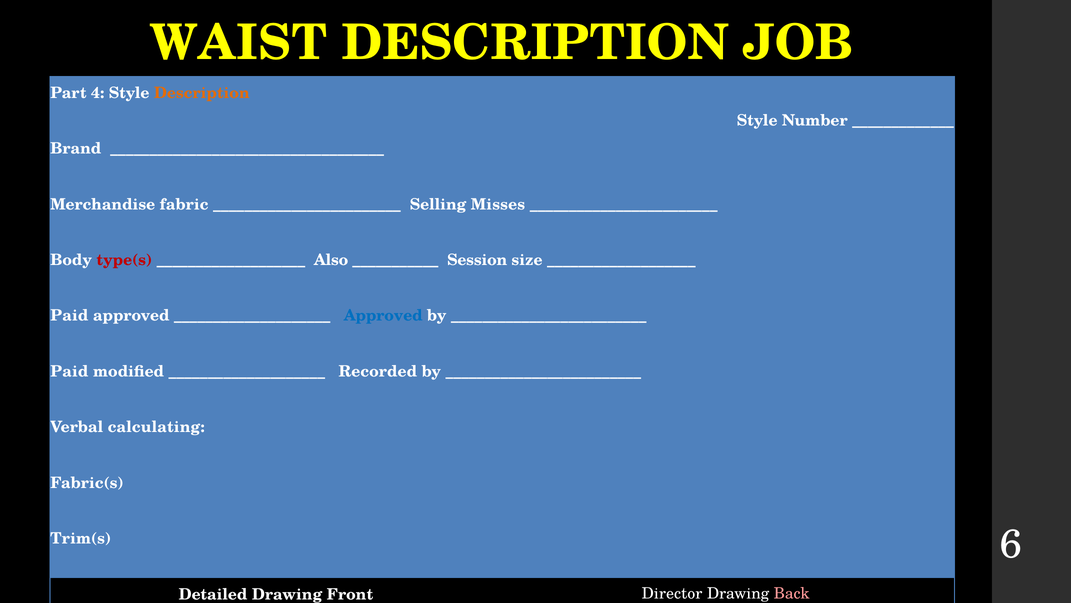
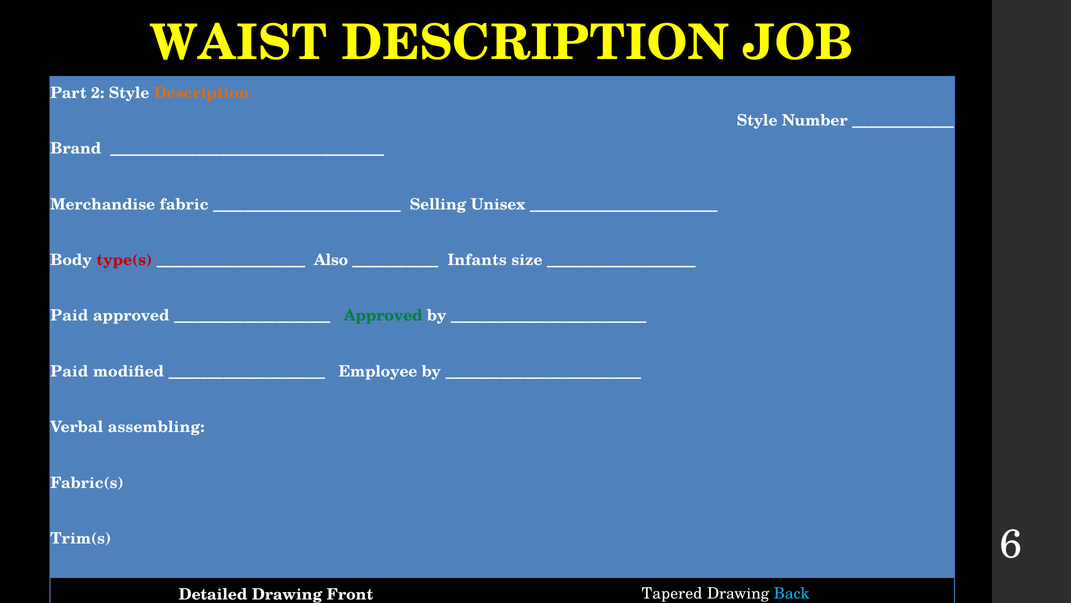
4: 4 -> 2 (98, 93)
Misses: Misses -> Unisex (498, 204)
Session: Session -> Infants (477, 260)
Approved colour: blue -> green (383, 315)
Recorded: Recorded -> Employee (378, 371)
calculating: calculating -> assembling (156, 427)
Director: Director -> Tapered (672, 593)
Back colour: pink -> light blue (792, 593)
